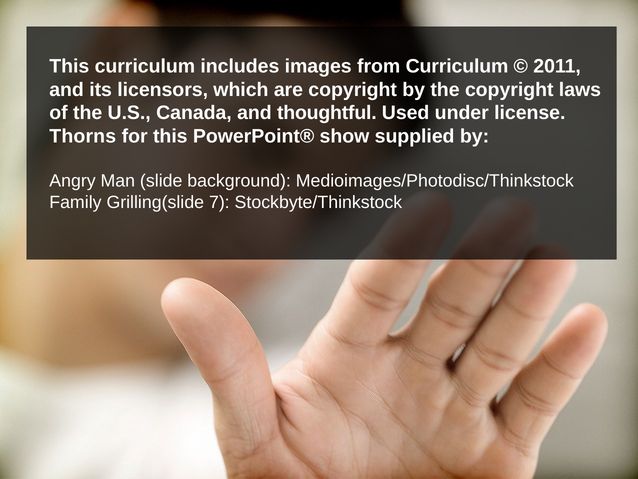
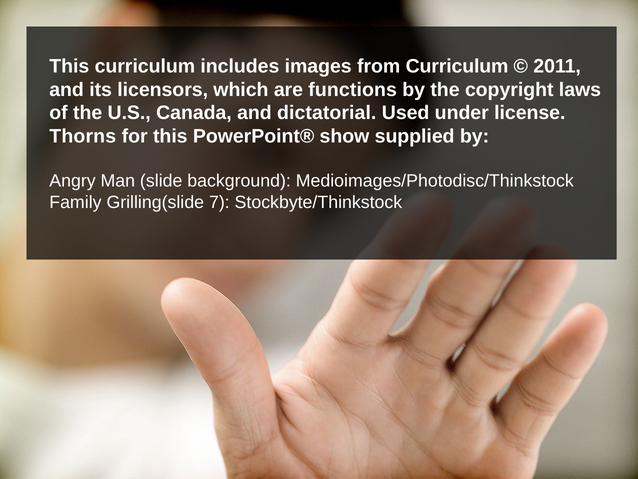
are copyright: copyright -> functions (353, 90)
thoughtful: thoughtful -> dictatorial (327, 113)
